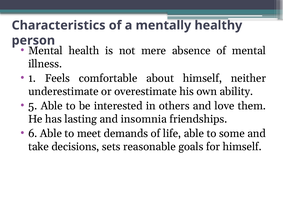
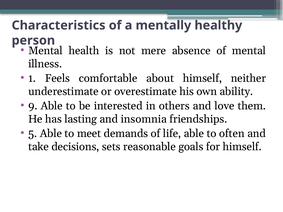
5: 5 -> 9 (33, 106)
6: 6 -> 5 (33, 134)
some: some -> often (232, 134)
